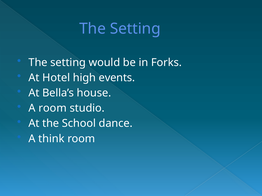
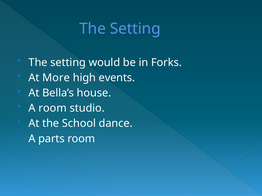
Hotel: Hotel -> More (56, 78)
think: think -> parts (51, 139)
